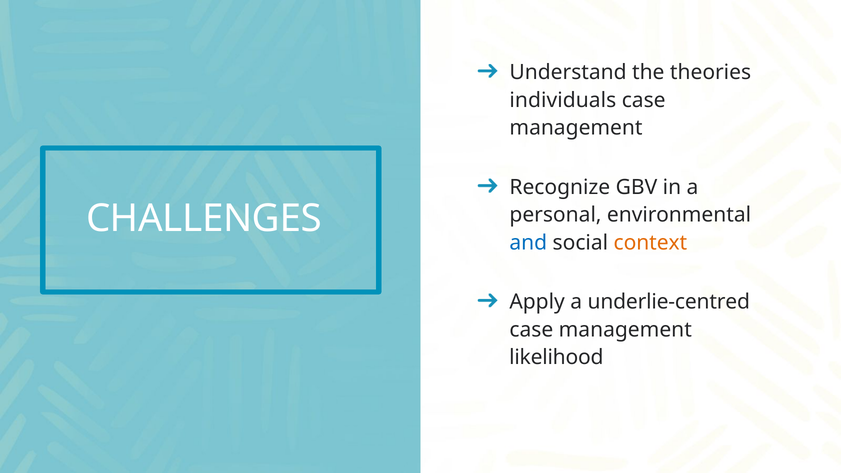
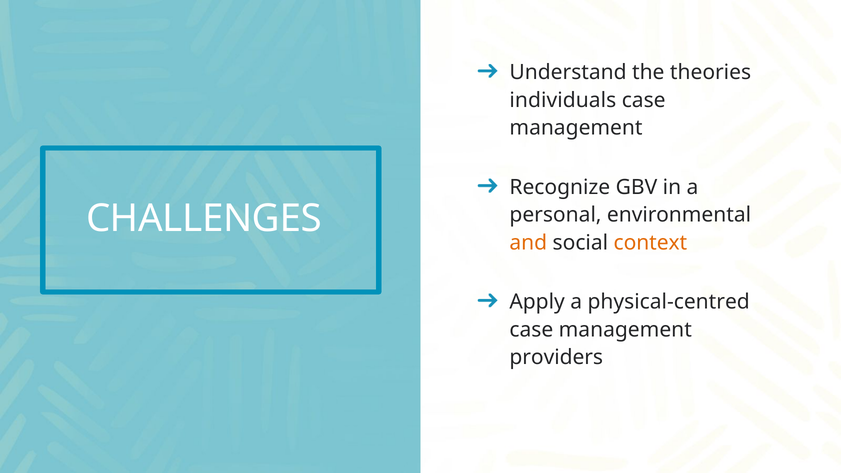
and colour: blue -> orange (528, 243)
underlie-centred: underlie-centred -> physical-centred (669, 302)
likelihood: likelihood -> providers (556, 358)
